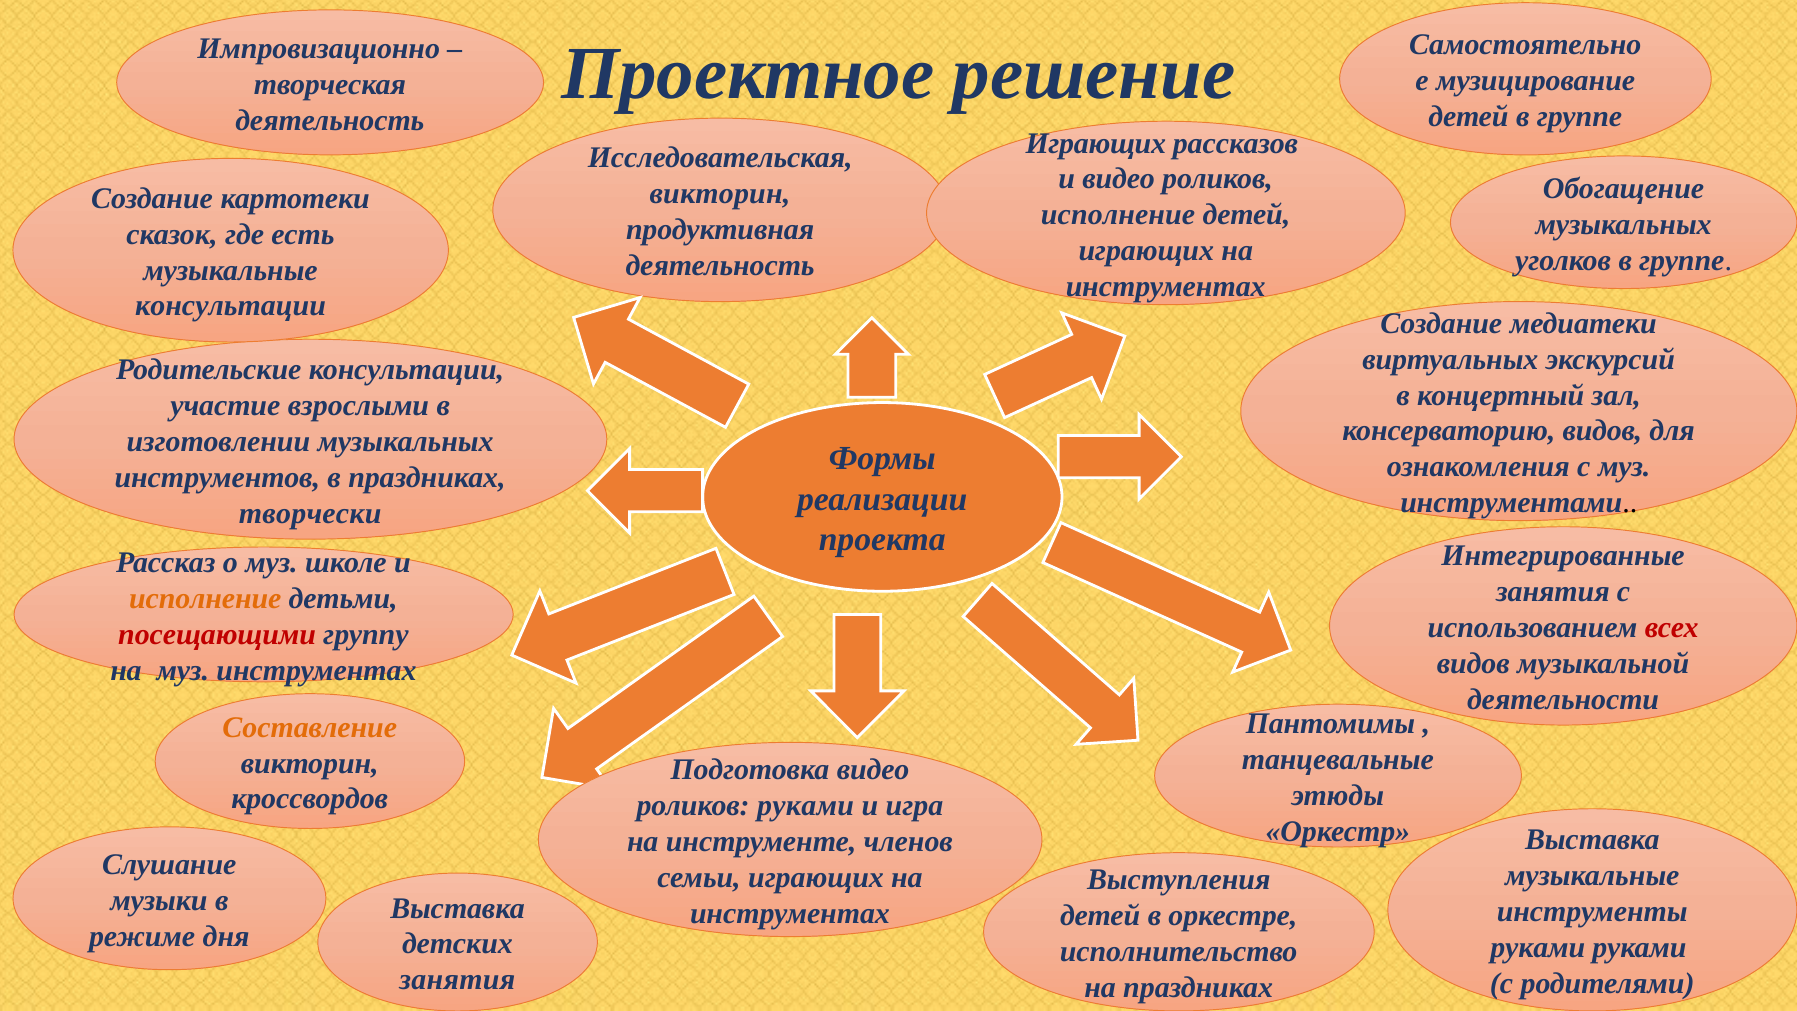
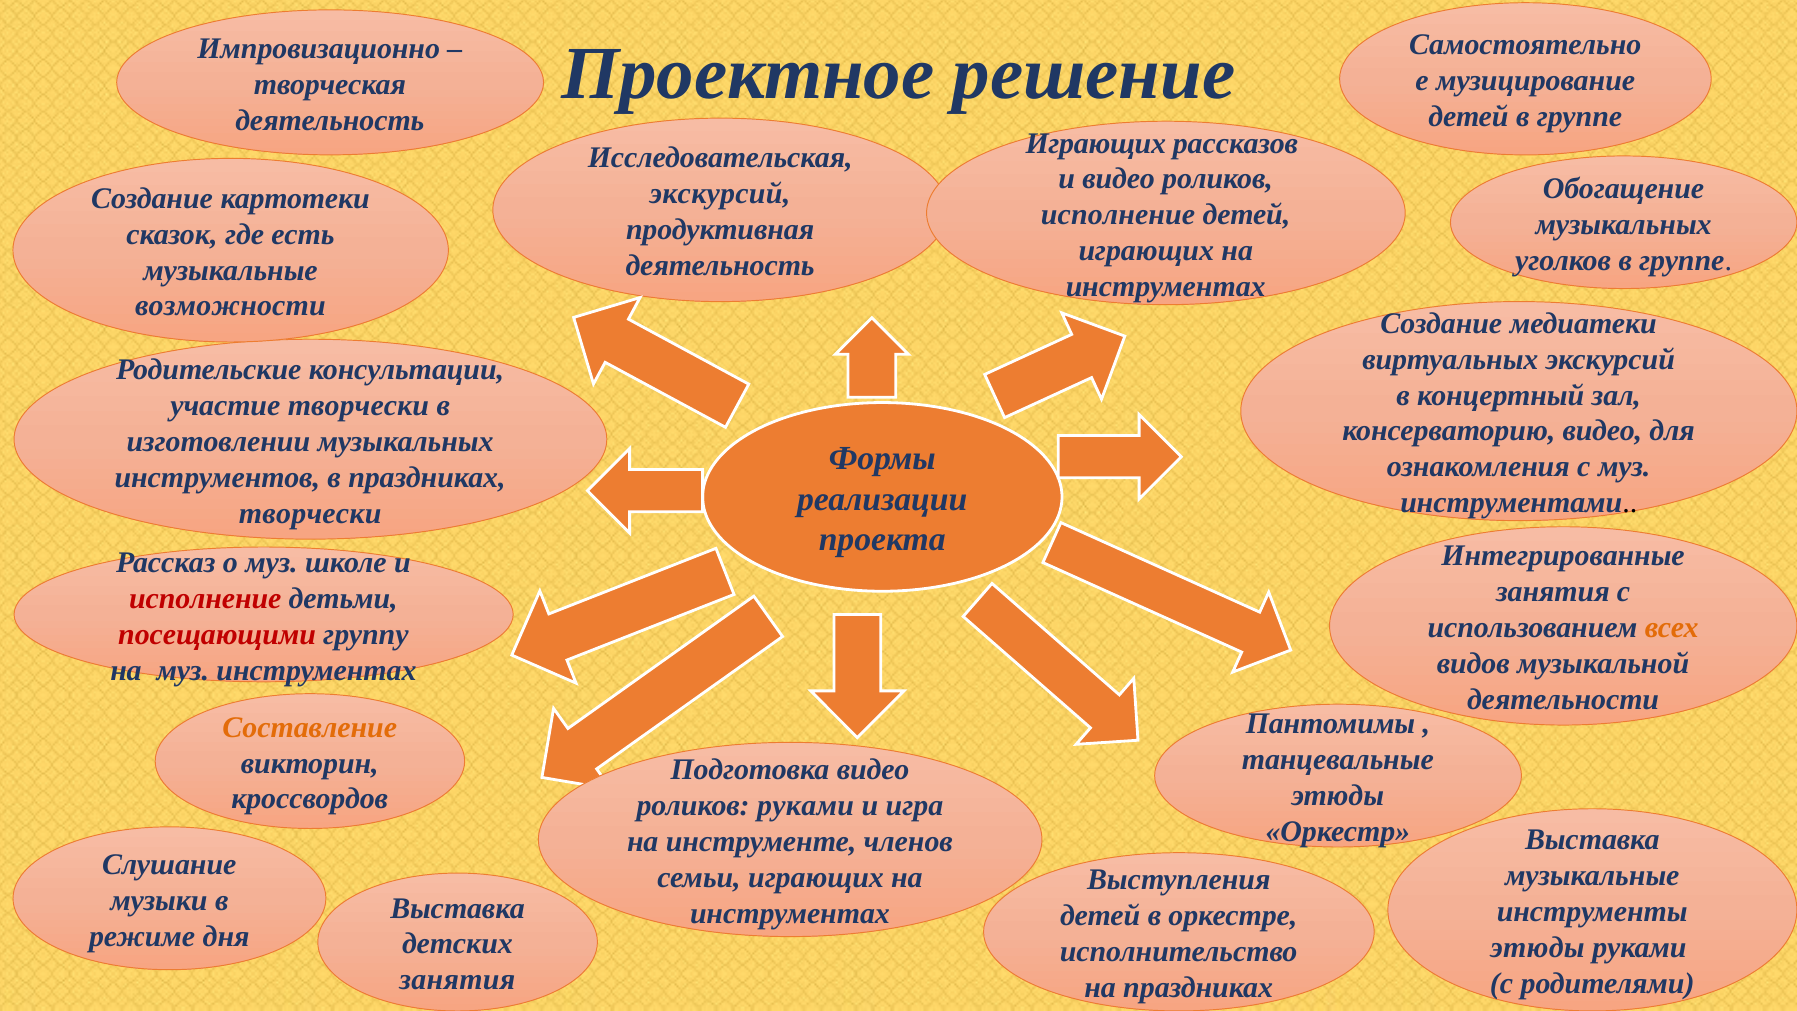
викторин: викторин -> экскурсий (720, 194)
консультации: консультации -> возможности (230, 306)
участие взрослыми: взрослыми -> творчески (358, 405)
консерваторию видов: видов -> видео (1602, 431)
исполнение colour: orange -> red (205, 598)
всех colour: red -> orange (1672, 628)
руками: руками -> этюды (1538, 948)
